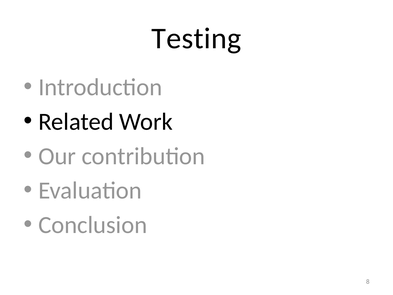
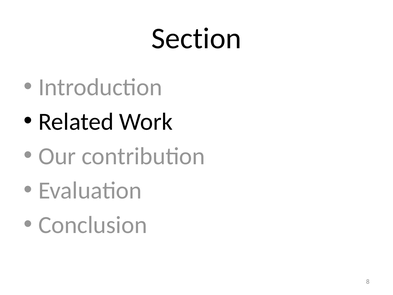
Testing: Testing -> Section (196, 38)
